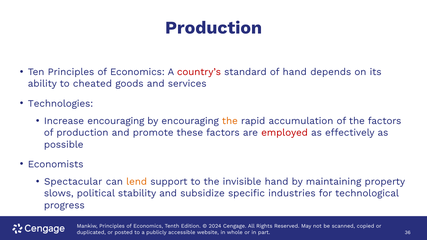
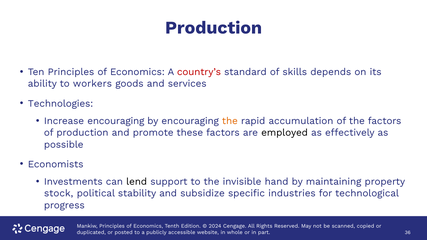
of hand: hand -> skills (295, 72)
cheated: cheated -> workers (92, 84)
employed colour: red -> black (285, 133)
Spectacular: Spectacular -> Investments (73, 182)
lend colour: orange -> black (137, 182)
slows: slows -> stock (59, 194)
